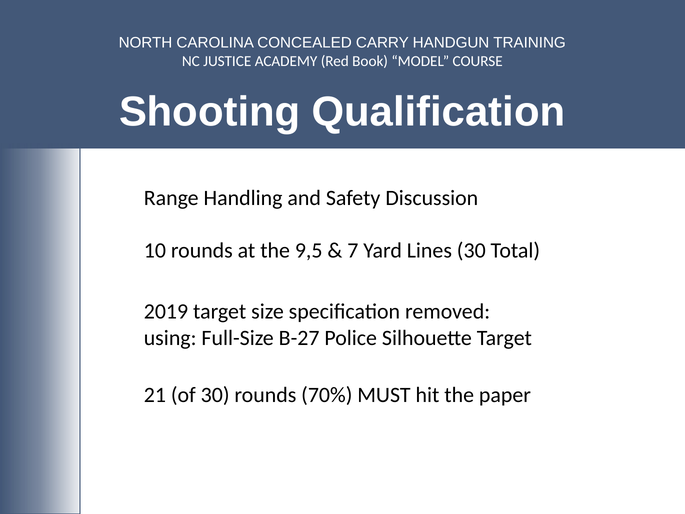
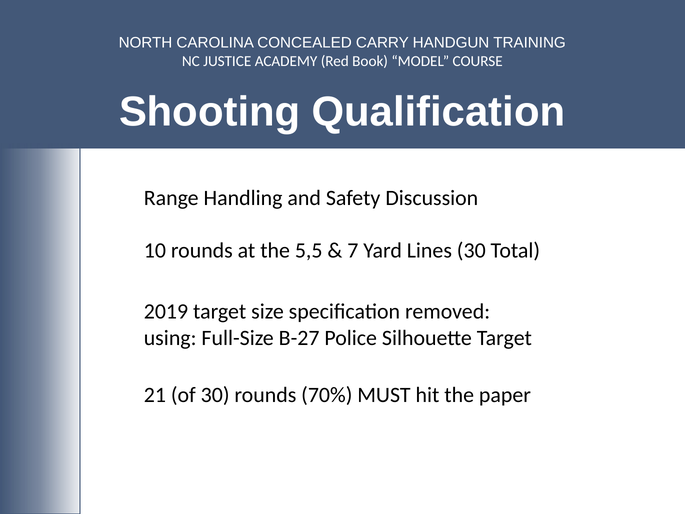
9,5: 9,5 -> 5,5 (309, 250)
